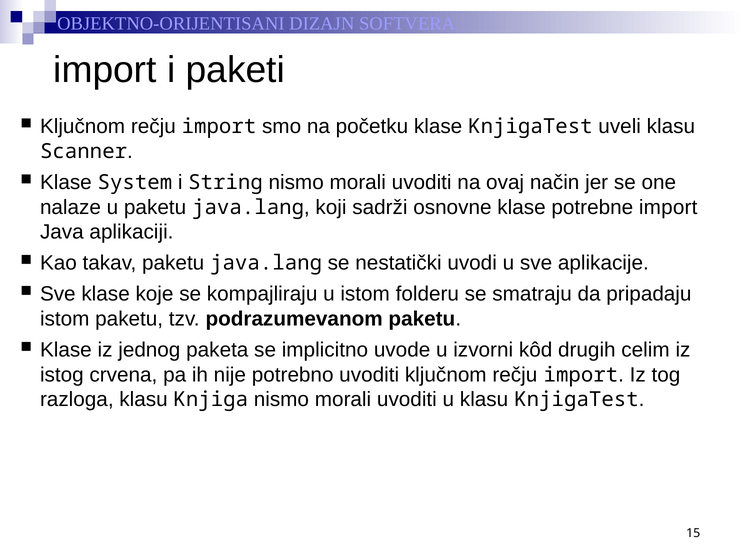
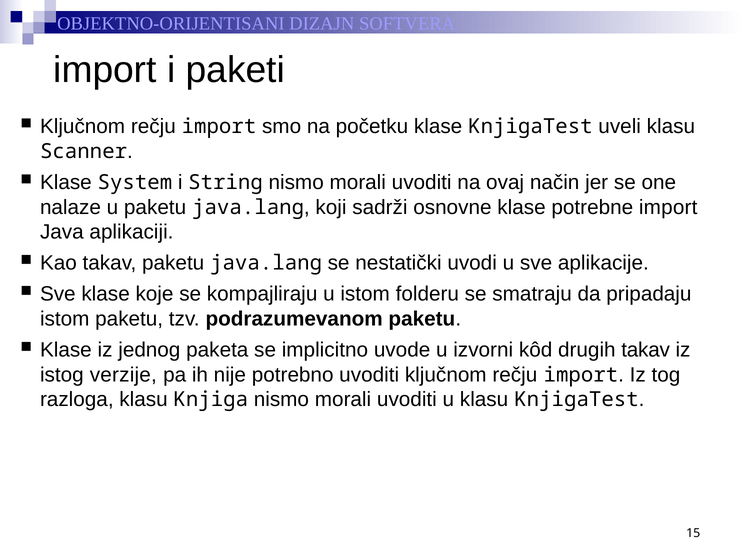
drugih celim: celim -> takav (646, 350)
crvena: crvena -> verzije (123, 375)
